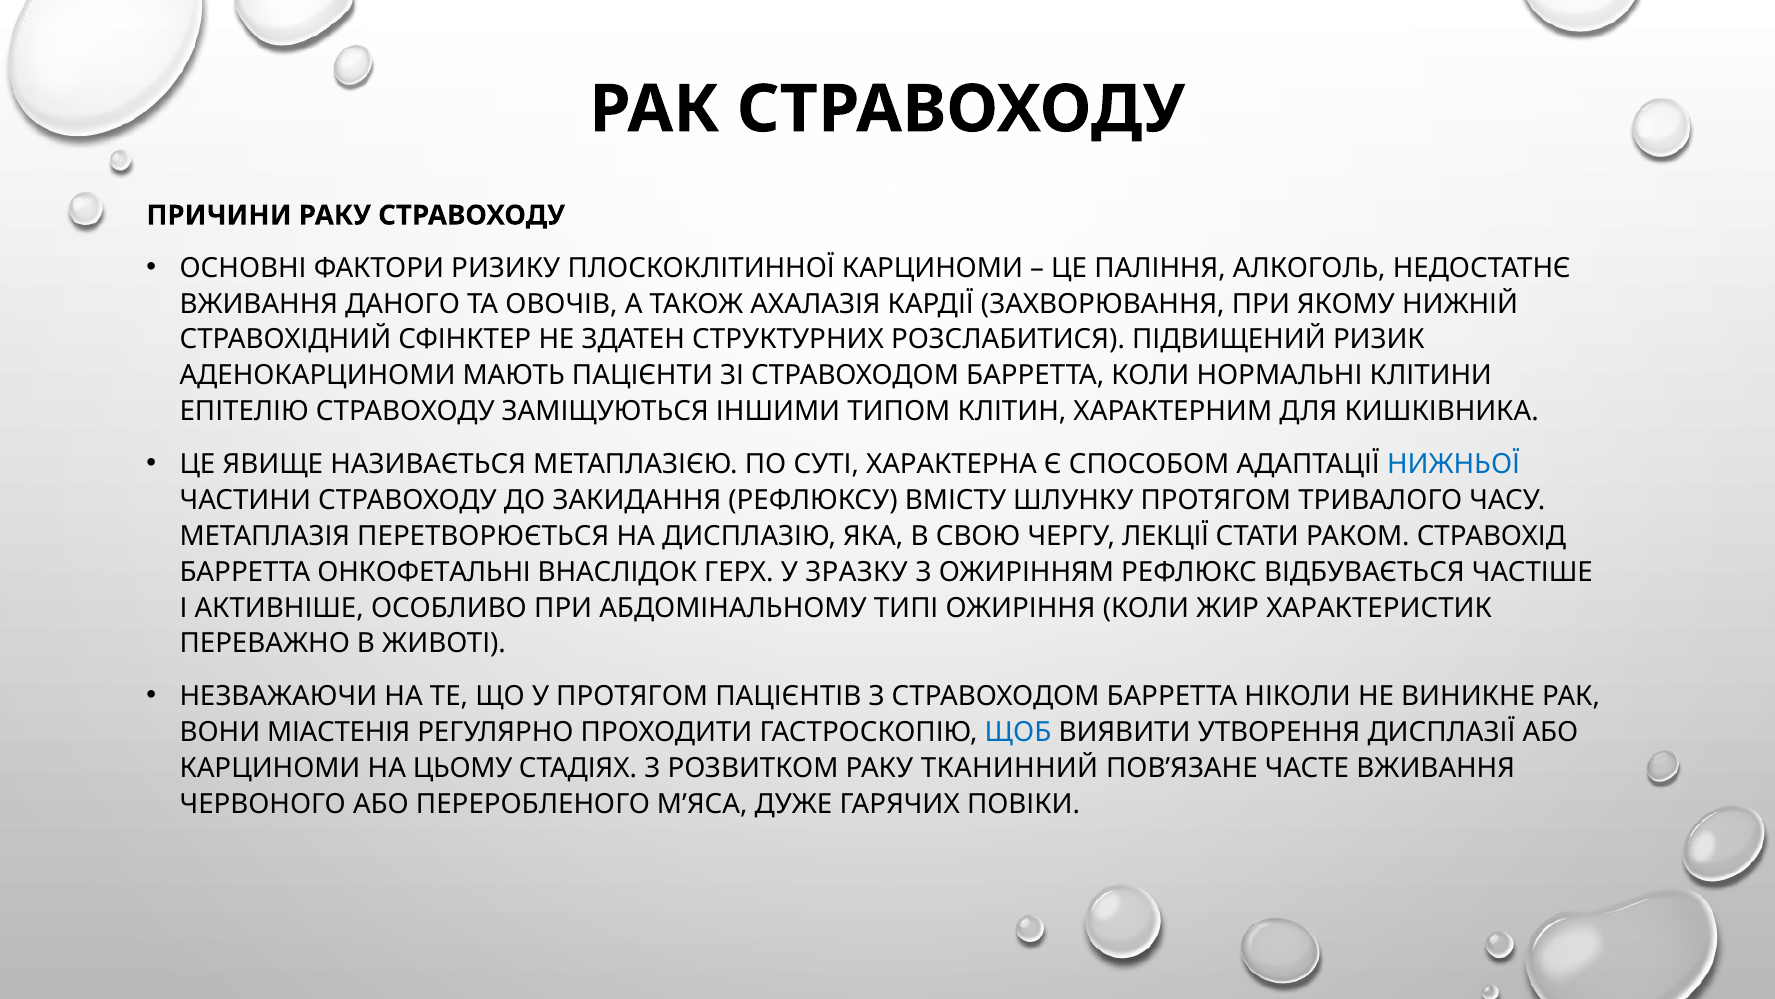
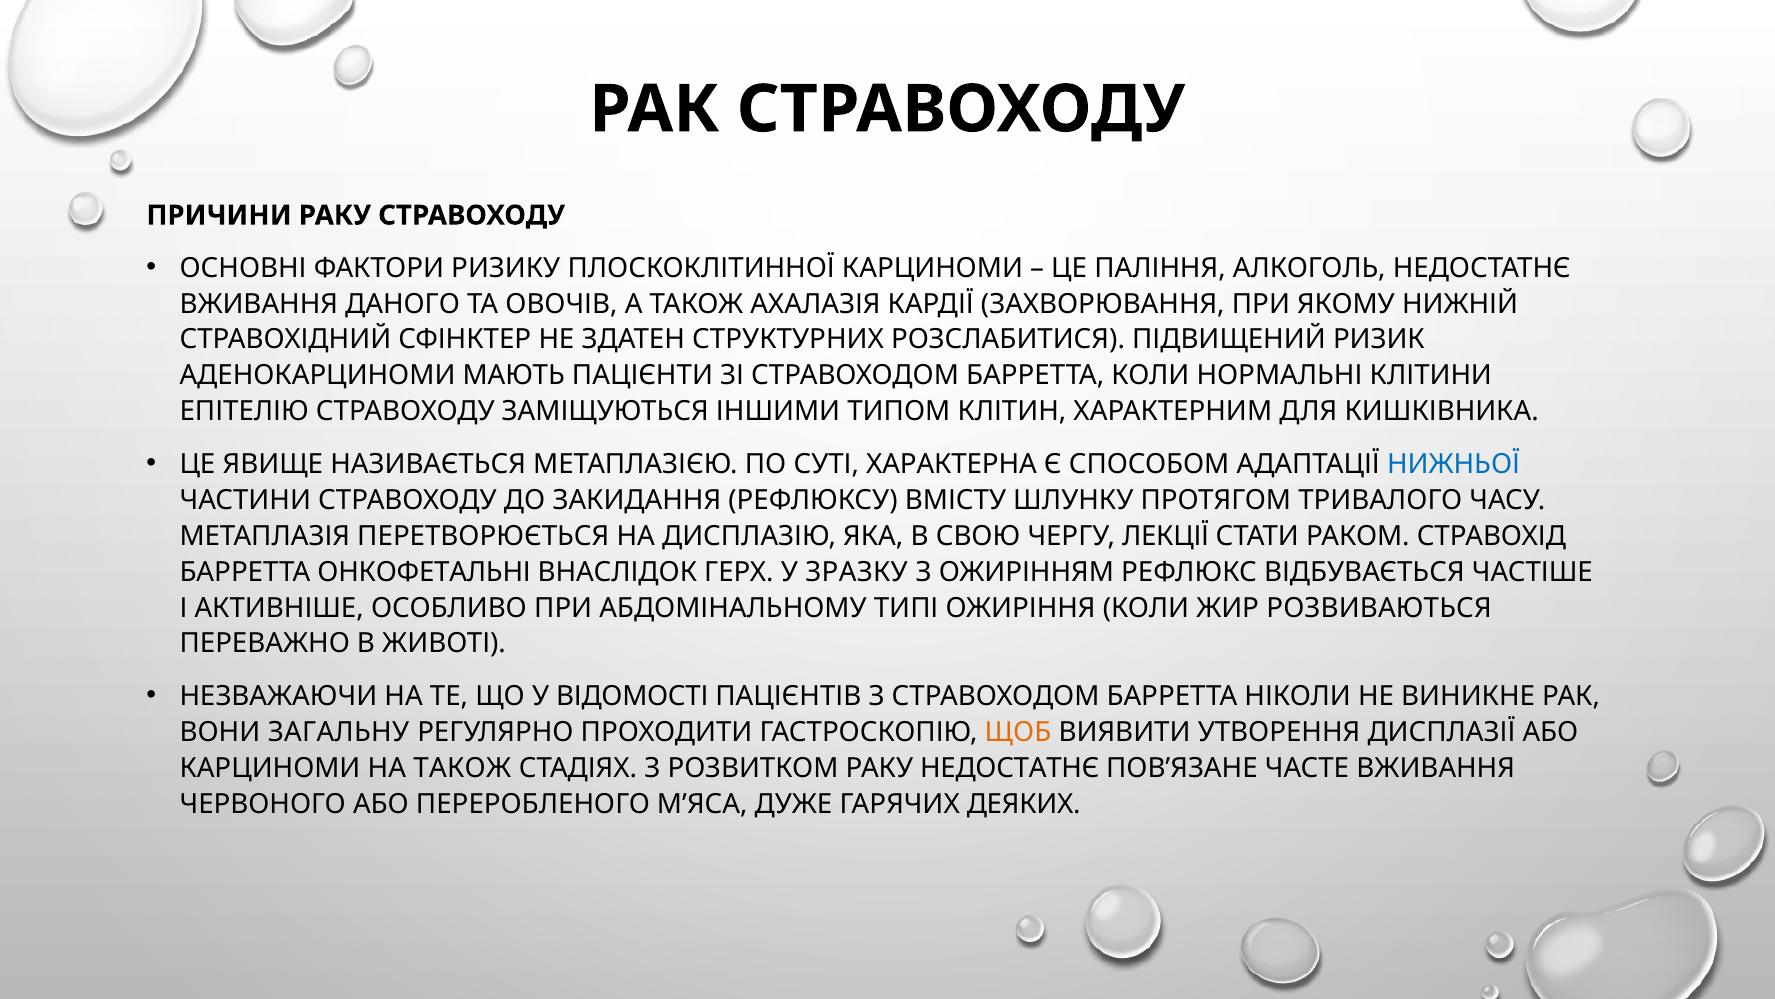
ХАРАКТЕРИСТИК: ХАРАКТЕРИСТИК -> РОЗВИВАЮТЬСЯ (1379, 608)
У ПРОТЯГОМ: ПРОТЯГОМ -> ВІДОМОСТІ (632, 696)
МІАСТЕНІЯ: МІАСТЕНІЯ -> ЗАГАЛЬНУ (339, 732)
ЩОБ colour: blue -> orange (1018, 732)
НА ЦЬОМУ: ЦЬОМУ -> ТАКОЖ (462, 768)
РАКУ ТКАНИННИЙ: ТКАНИННИЙ -> НЕДОСТАТНЄ (1010, 768)
ПОВІКИ: ПОВІКИ -> ДЕЯКИХ (1024, 804)
